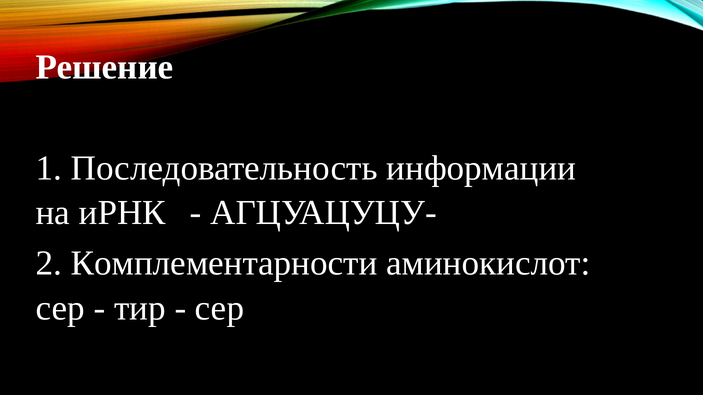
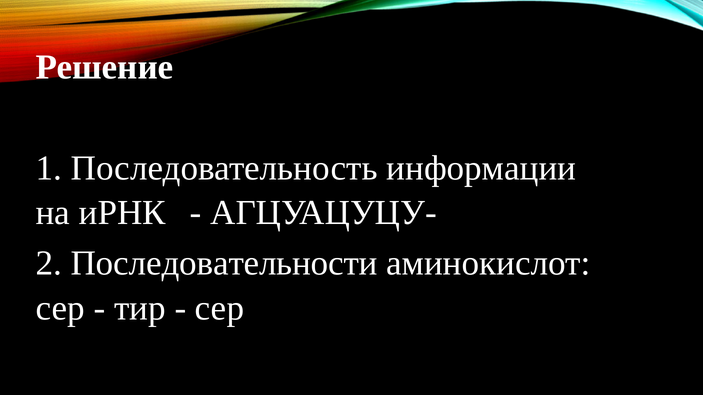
Комплементарности: Комплементарности -> Последовательности (224, 264)
